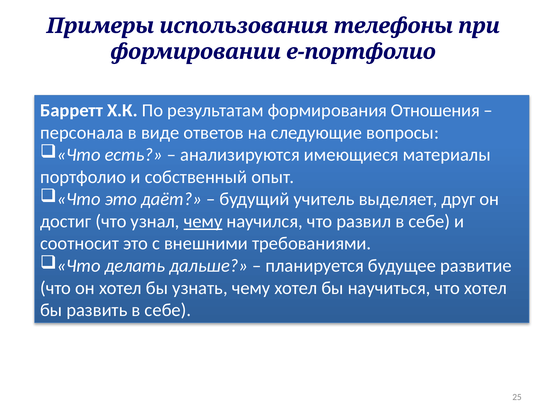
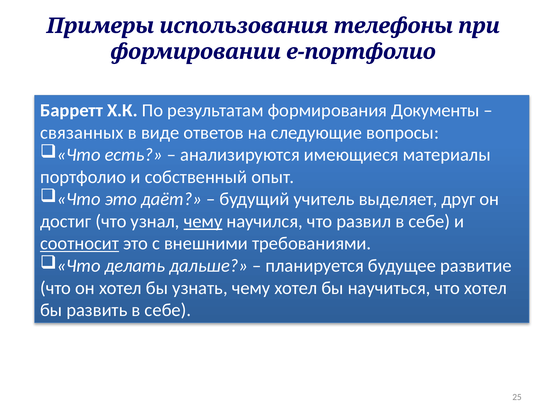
Отношения: Отношения -> Документы (435, 111)
персонала: персонала -> связанных (82, 133)
соотносит underline: none -> present (80, 244)
